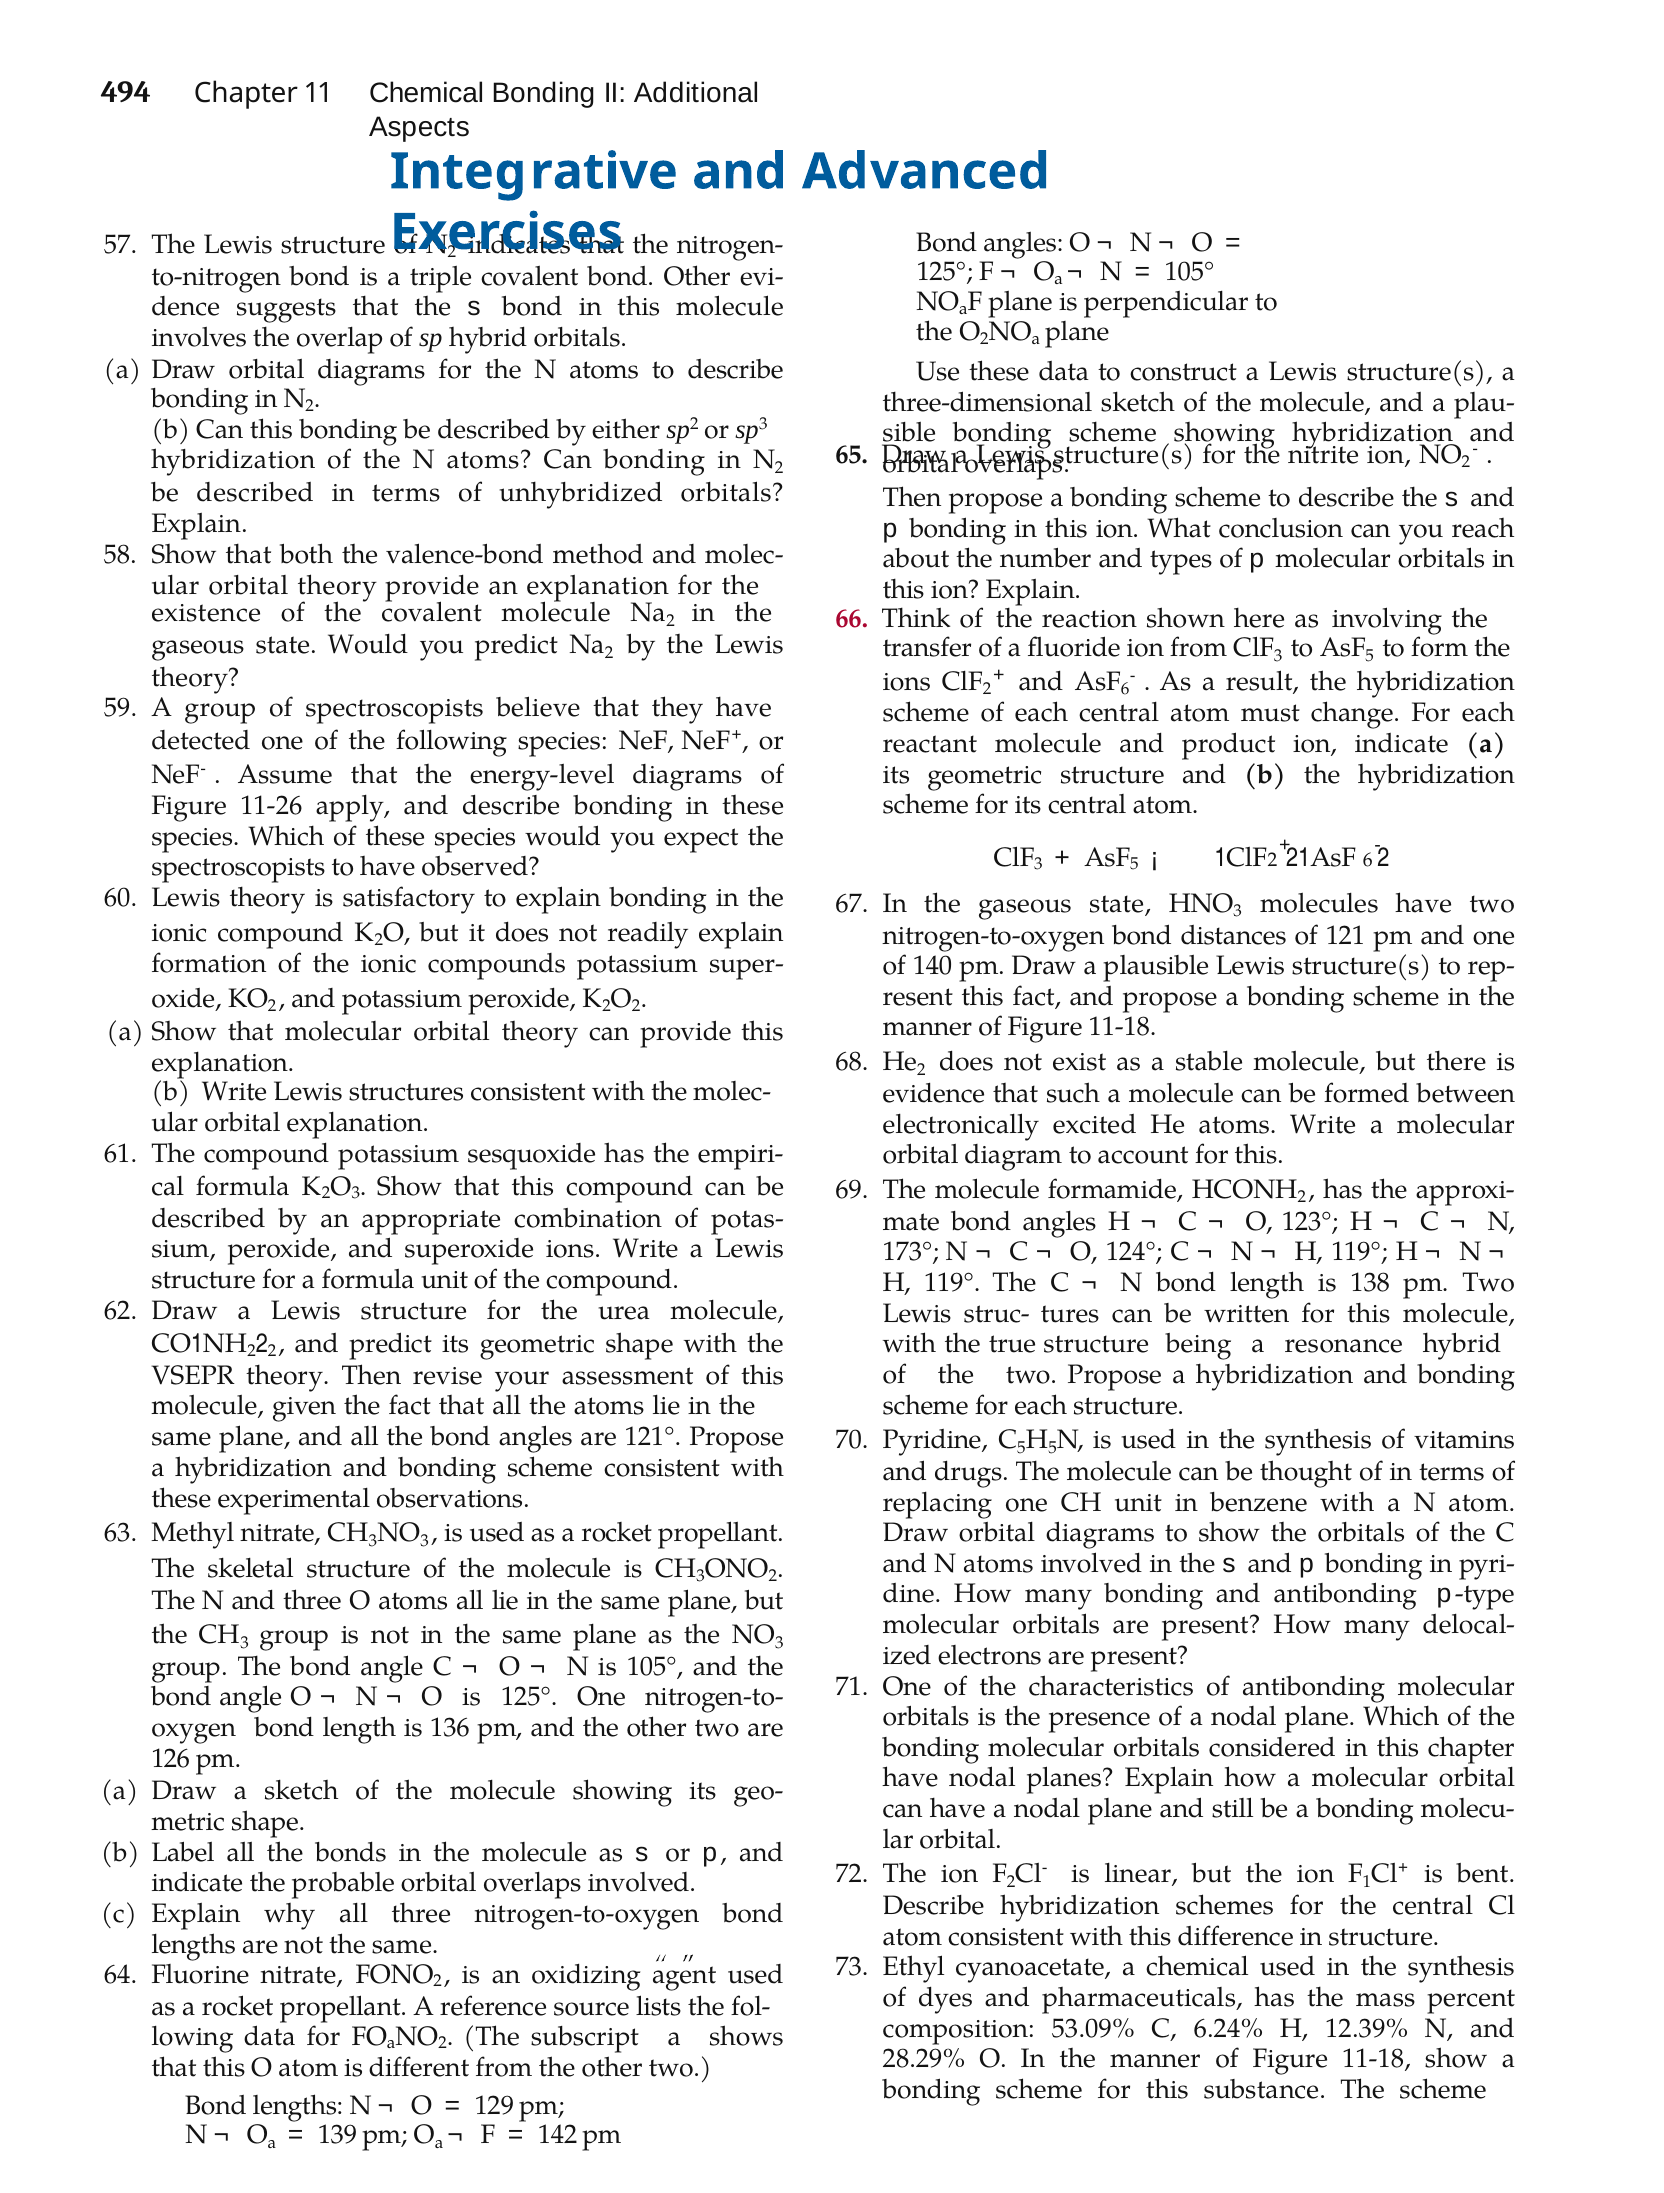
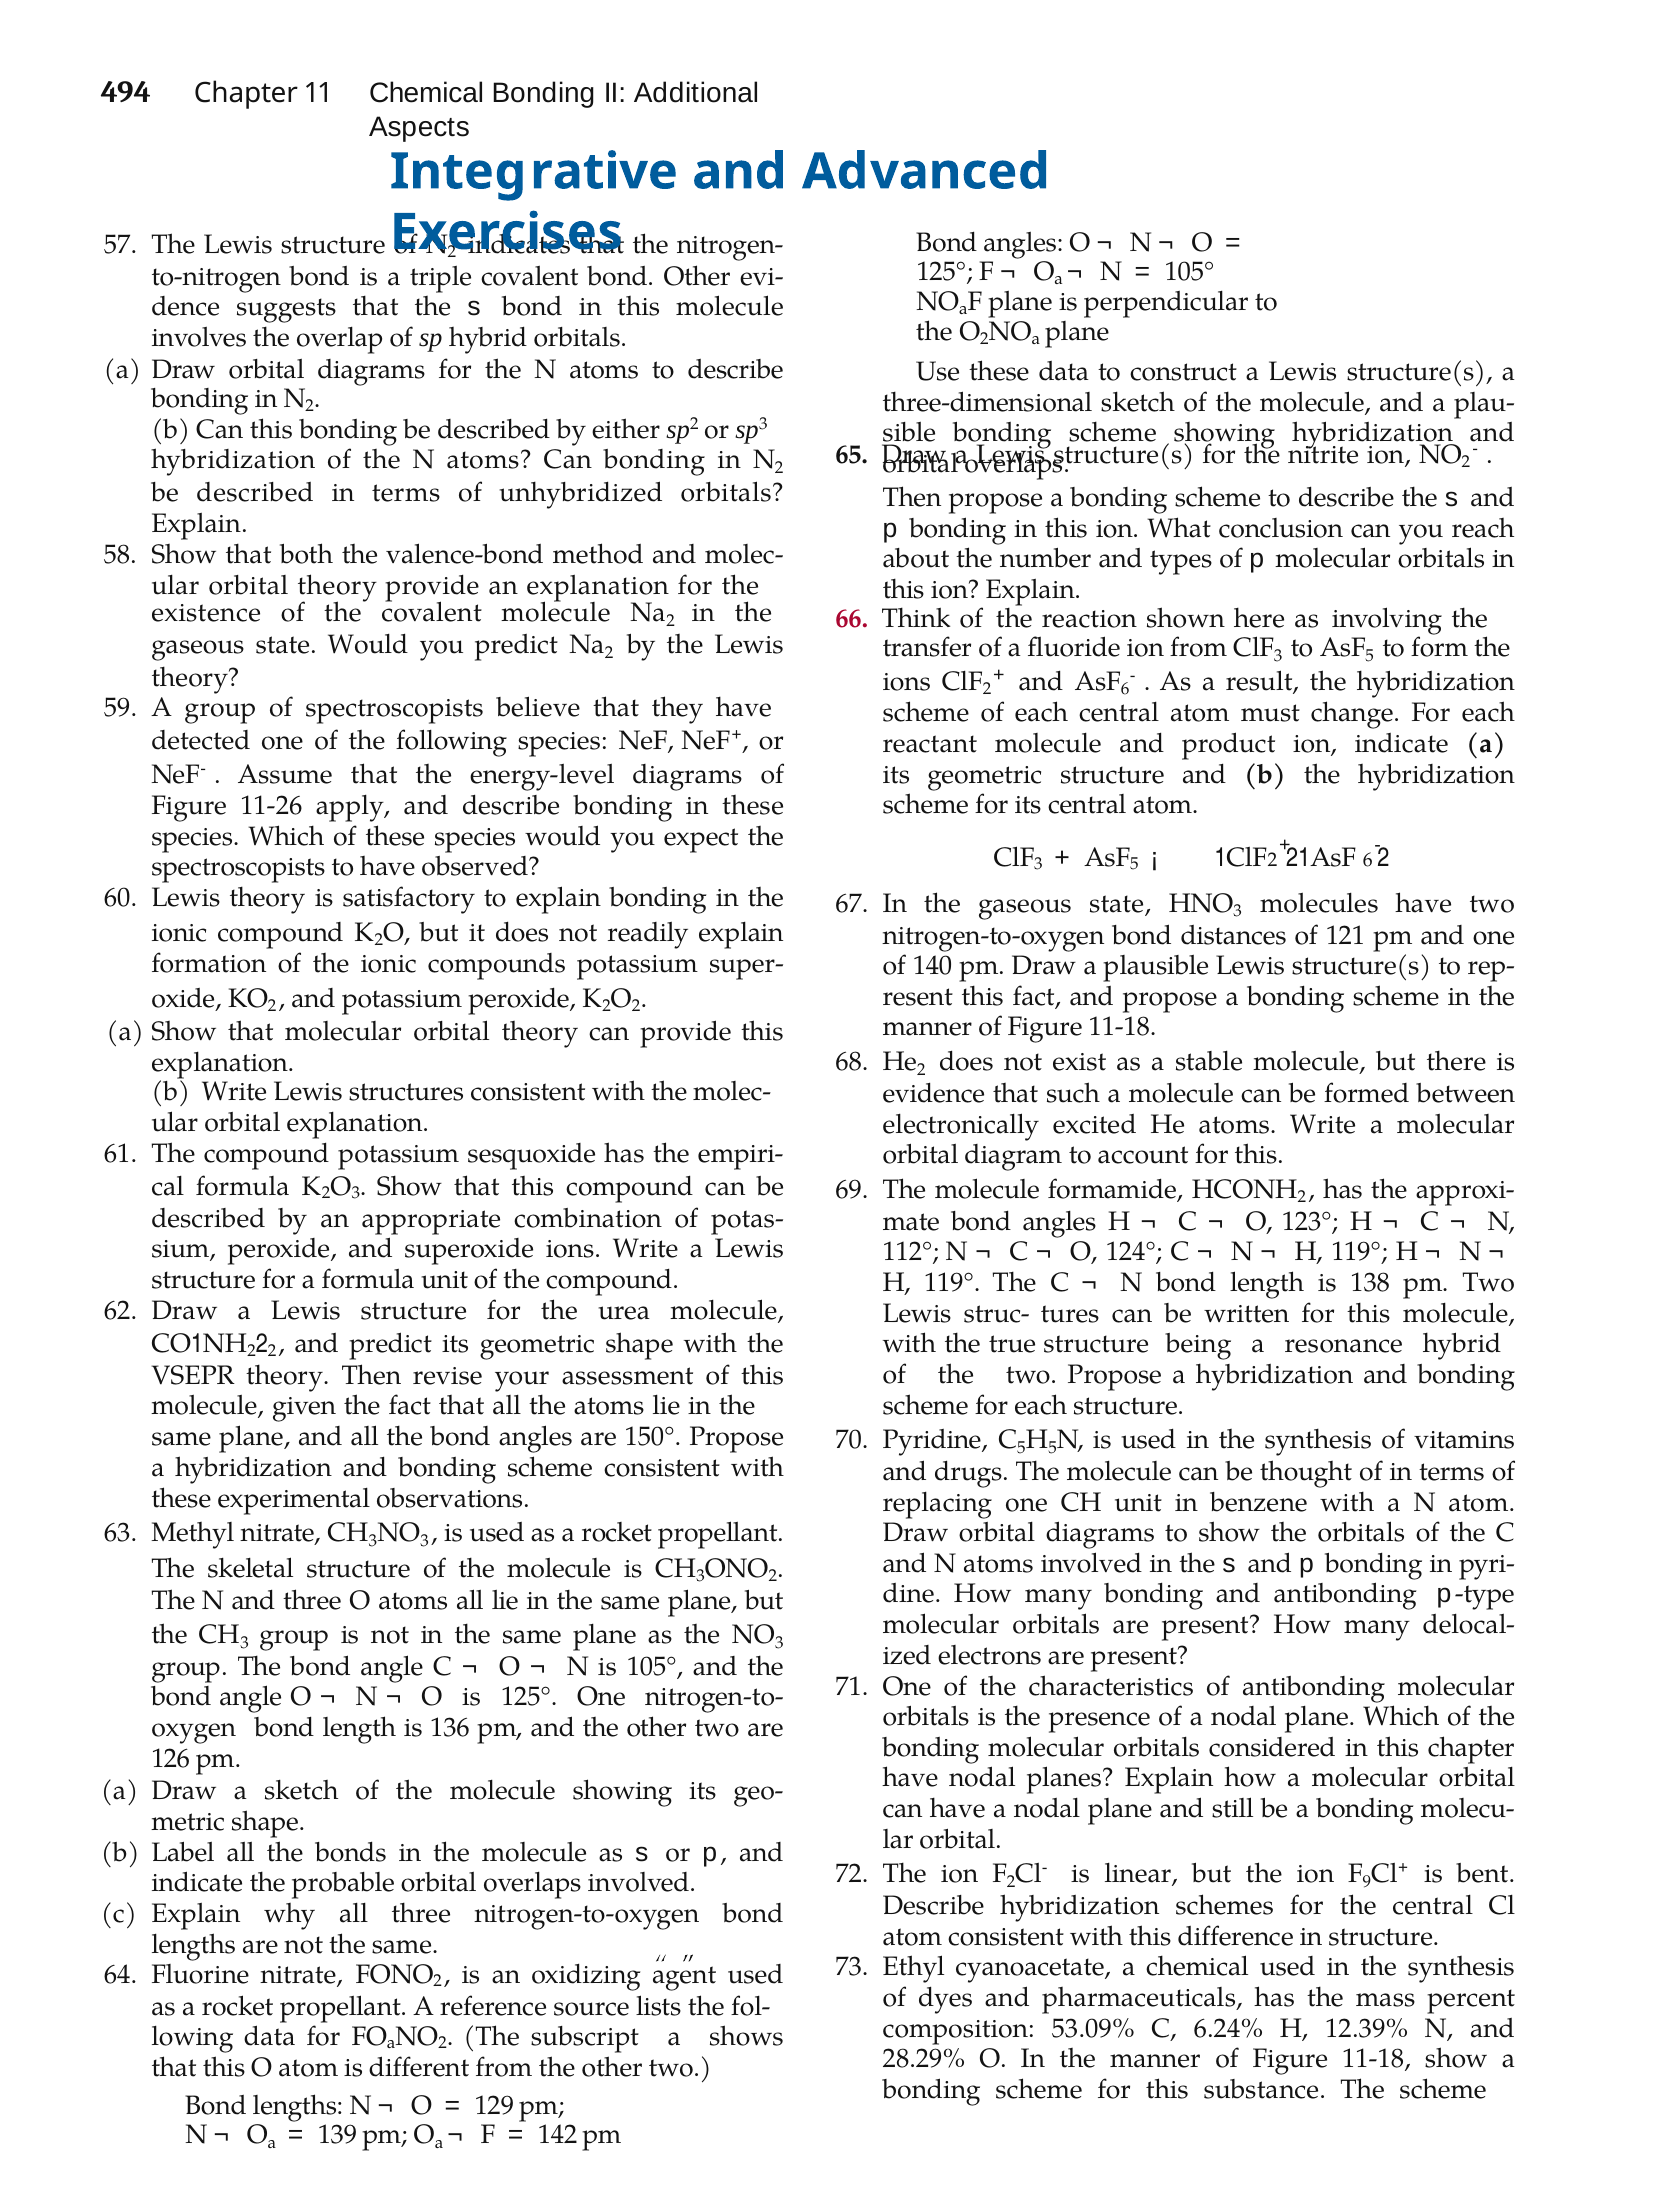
173°: 173° -> 112° (911, 1252)
121°: 121° -> 150° (653, 1437)
1: 1 -> 9 (1367, 1882)
